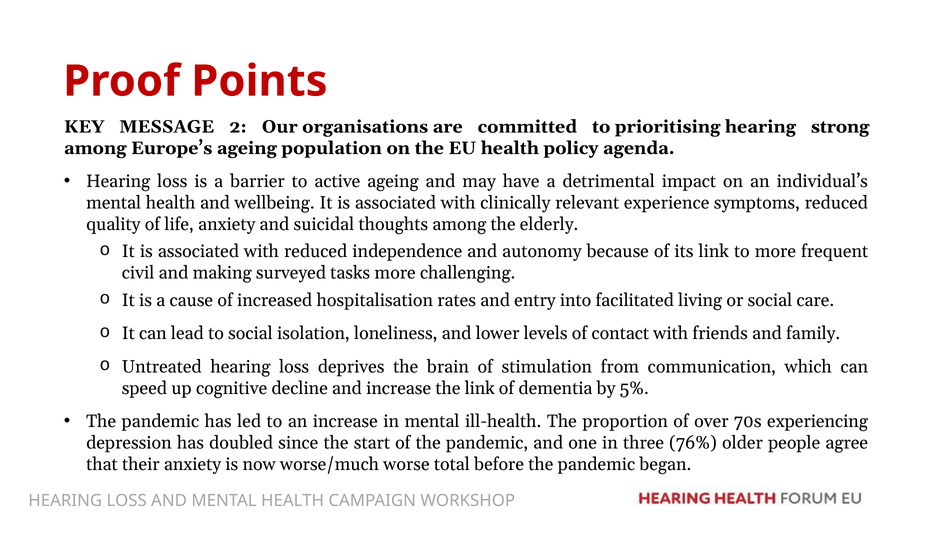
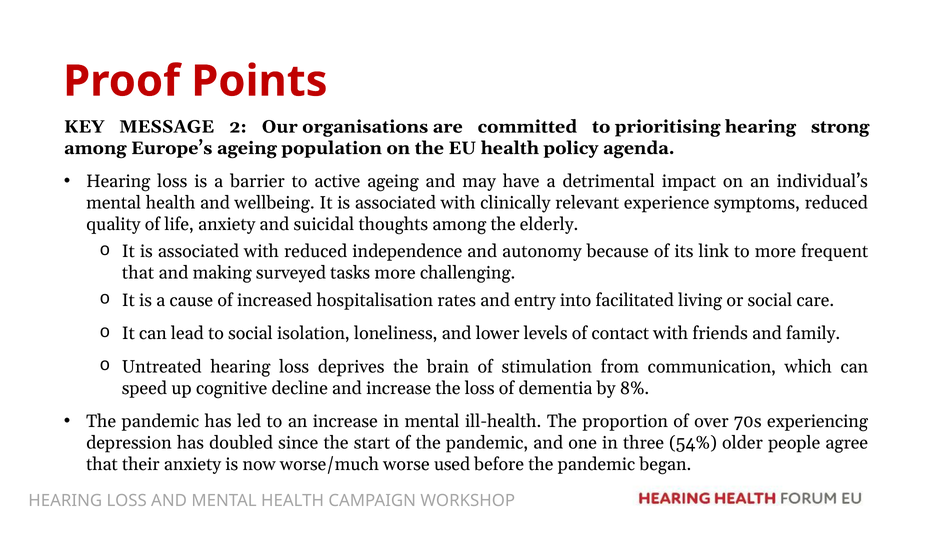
civil: civil -> that (138, 273)
the link: link -> loss (480, 388)
5%: 5% -> 8% (634, 388)
76%: 76% -> 54% (693, 442)
total: total -> used (452, 464)
